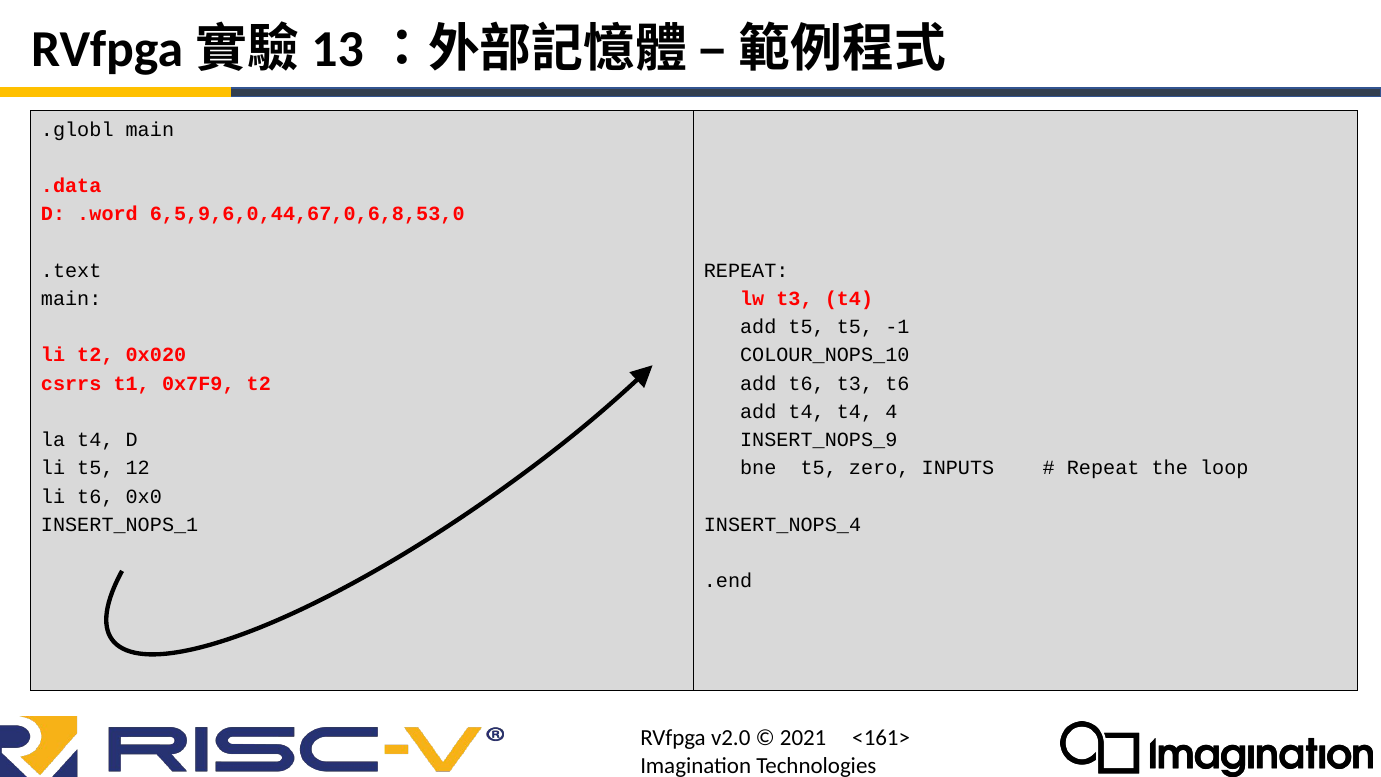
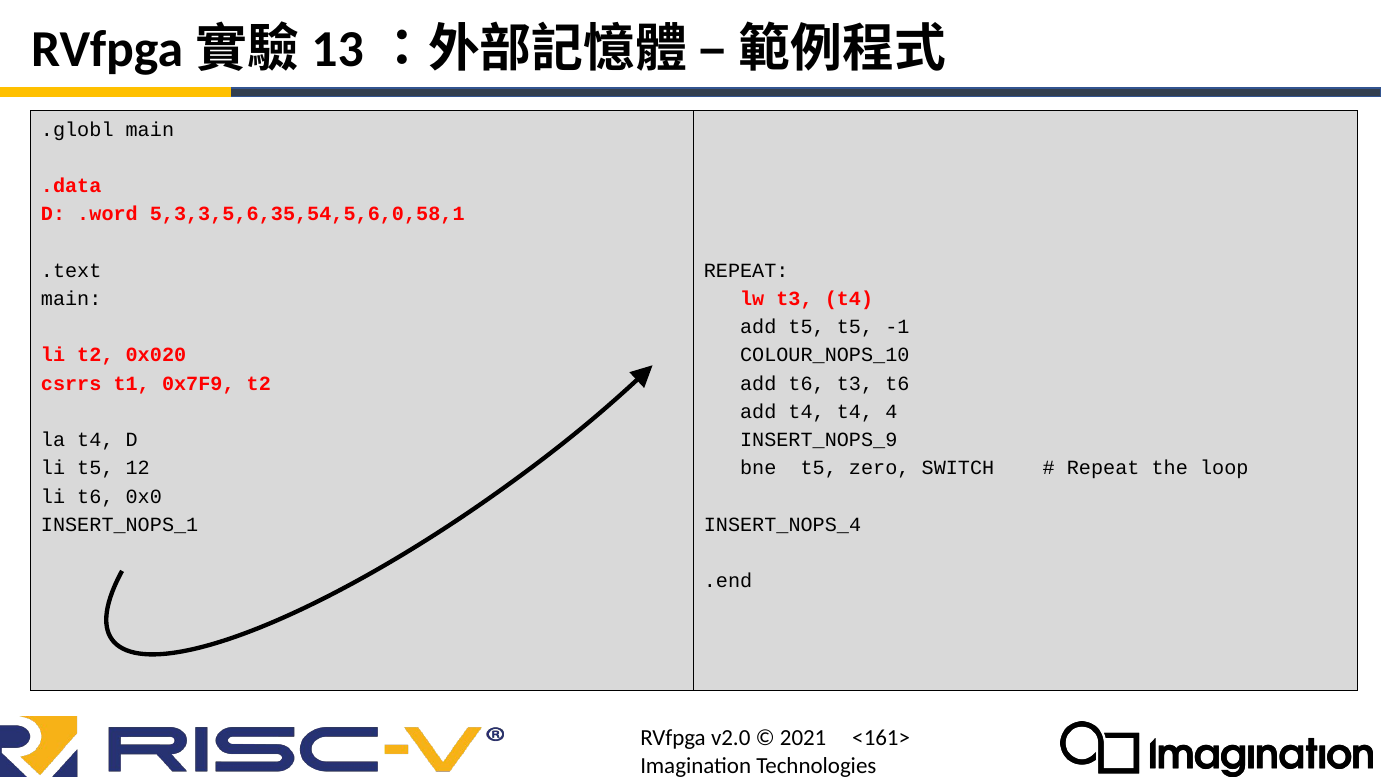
6,5,9,6,0,44,67,0,6,8,53,0: 6,5,9,6,0,44,67,0,6,8,53,0 -> 5,3,3,5,6,35,54,5,6,0,58,1 (307, 214)
INPUTS: INPUTS -> SWITCH (958, 468)
